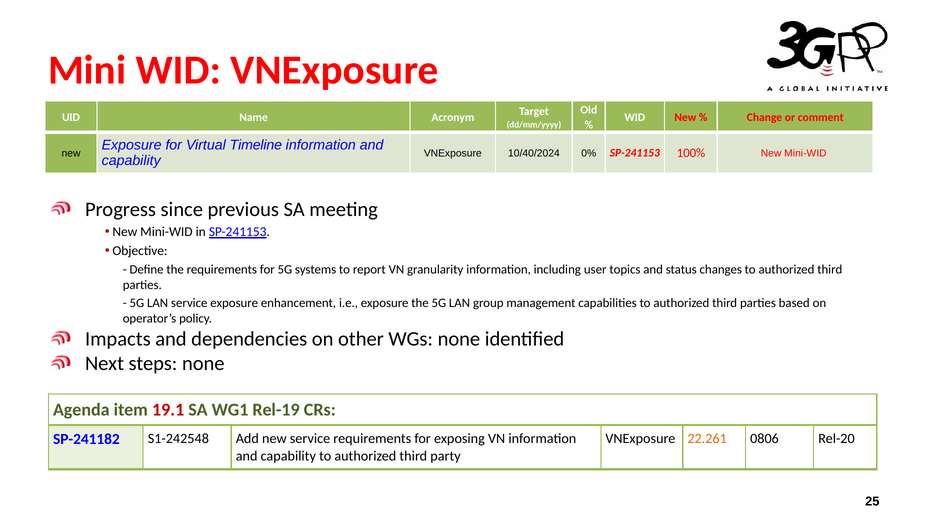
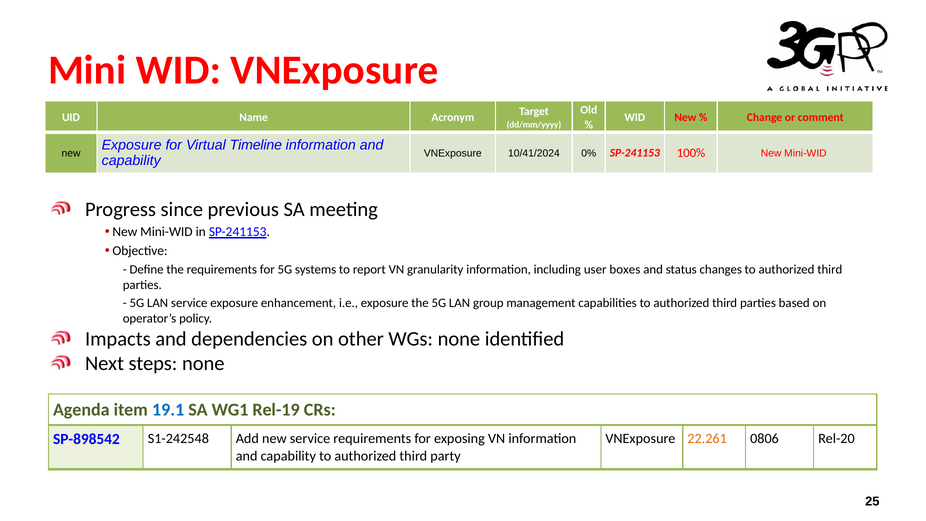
10/40/2024: 10/40/2024 -> 10/41/2024 (534, 153)
topics: topics -> boxes (625, 269)
19.1 colour: red -> blue (168, 410)
SP-241182: SP-241182 -> SP-898542 (86, 439)
